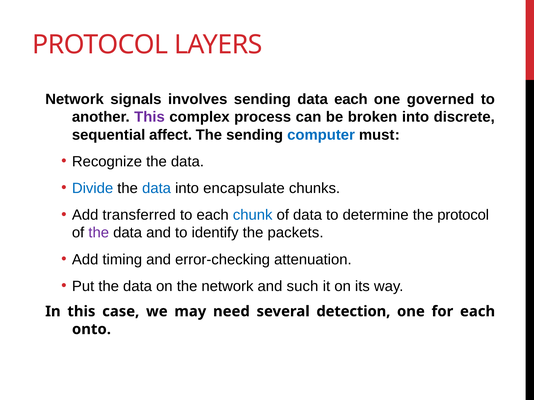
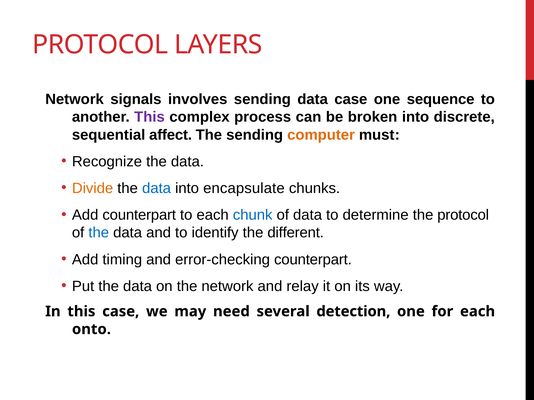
data each: each -> case (351, 99)
governed: governed -> sequence (441, 99)
computer colour: blue -> orange (321, 135)
Divide colour: blue -> orange (93, 188)
Add transferred: transferred -> counterpart (139, 215)
the colour: purple -> blue (99, 233)
packets: packets -> different (296, 233)
error-checking attenuation: attenuation -> counterpart (313, 260)
such: such -> relay (303, 287)
